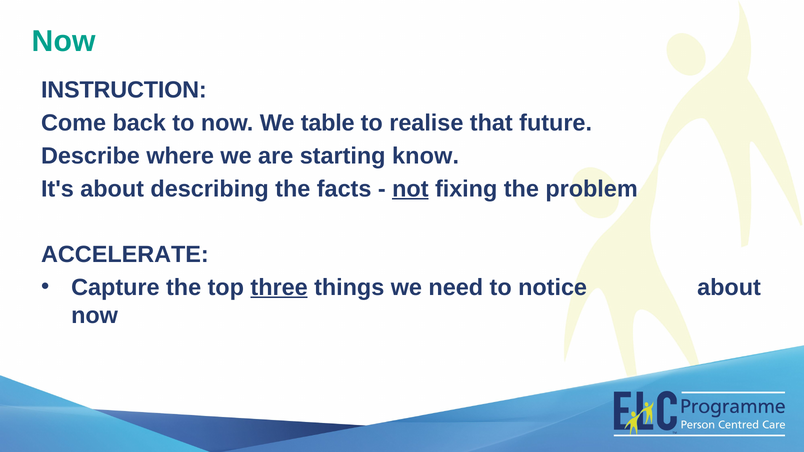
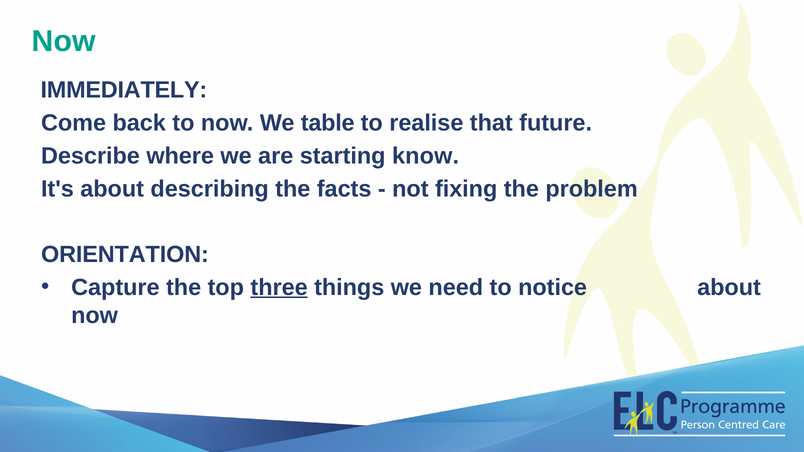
INSTRUCTION: INSTRUCTION -> IMMEDIATELY (124, 90)
not underline: present -> none (410, 189)
ACCELERATE: ACCELERATE -> ORIENTATION (125, 255)
